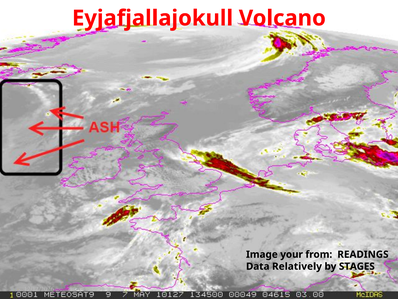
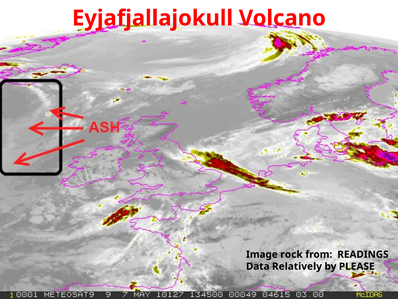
your: your -> rock (292, 254)
STAGES: STAGES -> PLEASE (357, 266)
